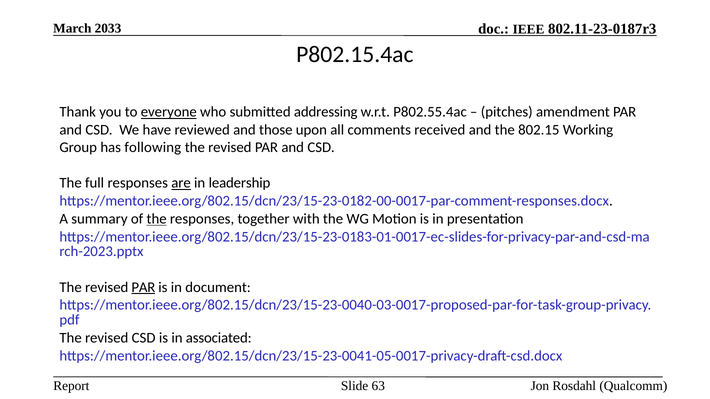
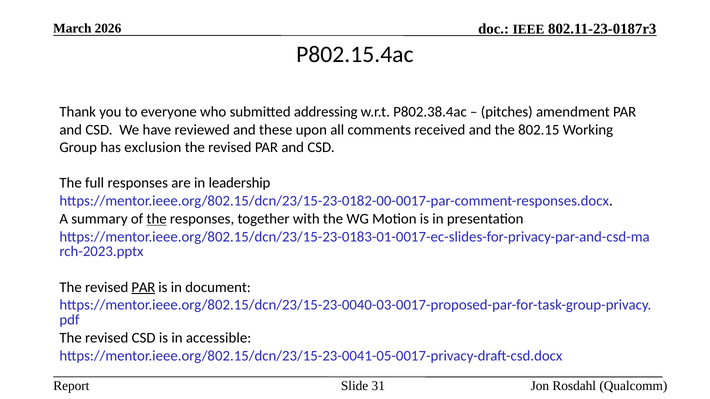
2033: 2033 -> 2026 (108, 28)
everyone underline: present -> none (169, 112)
P802.55.4ac: P802.55.4ac -> P802.38.4ac (430, 112)
those: those -> these (276, 130)
following: following -> exclusion (153, 148)
are underline: present -> none (181, 183)
associated: associated -> accessible (219, 338)
63: 63 -> 31 (378, 386)
